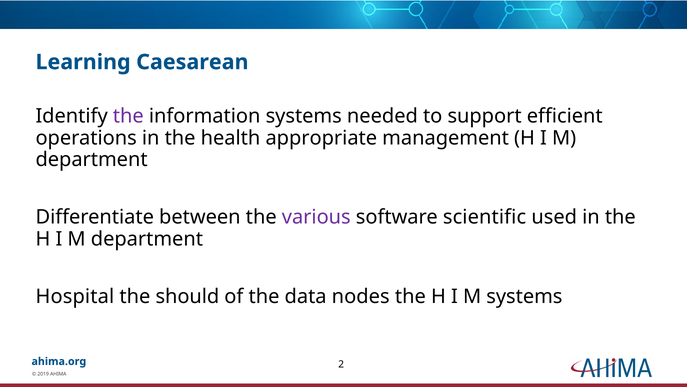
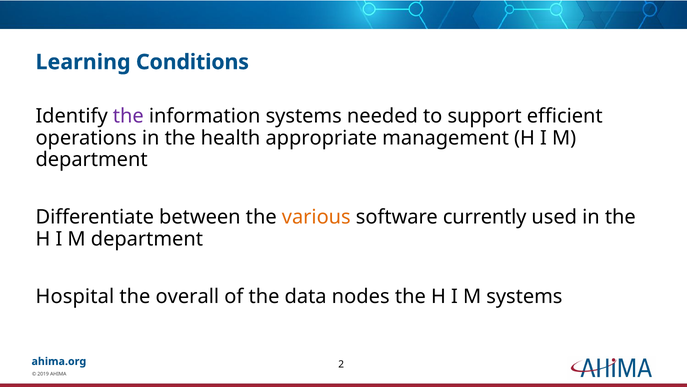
Caesarean: Caesarean -> Conditions (192, 62)
various colour: purple -> orange (316, 217)
scientific: scientific -> currently (485, 217)
should: should -> overall (187, 296)
